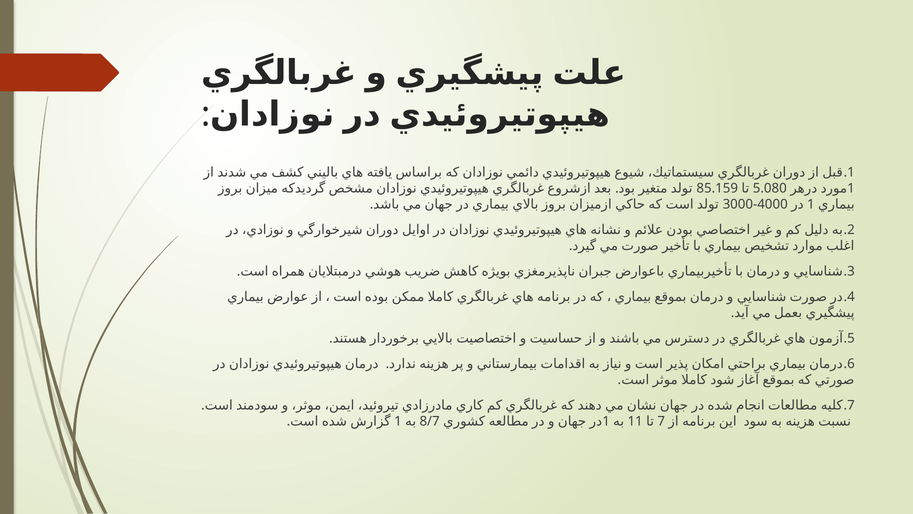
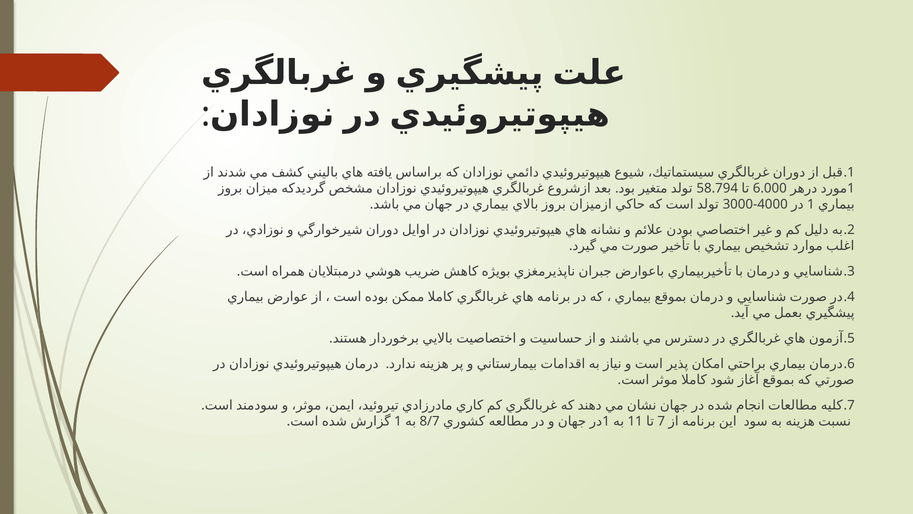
85.159: 85.159 -> 58.794 (717, 188)
5.080: 5.080 -> 6.000 (770, 188)
